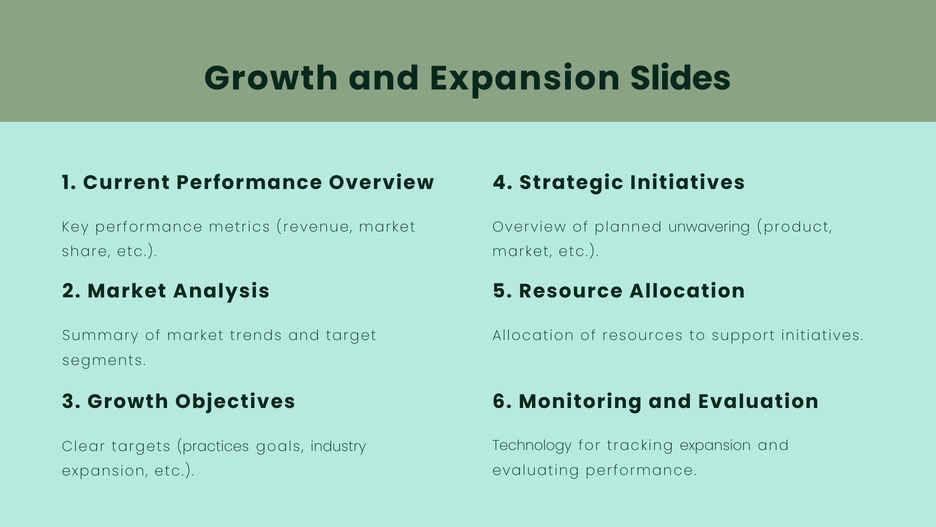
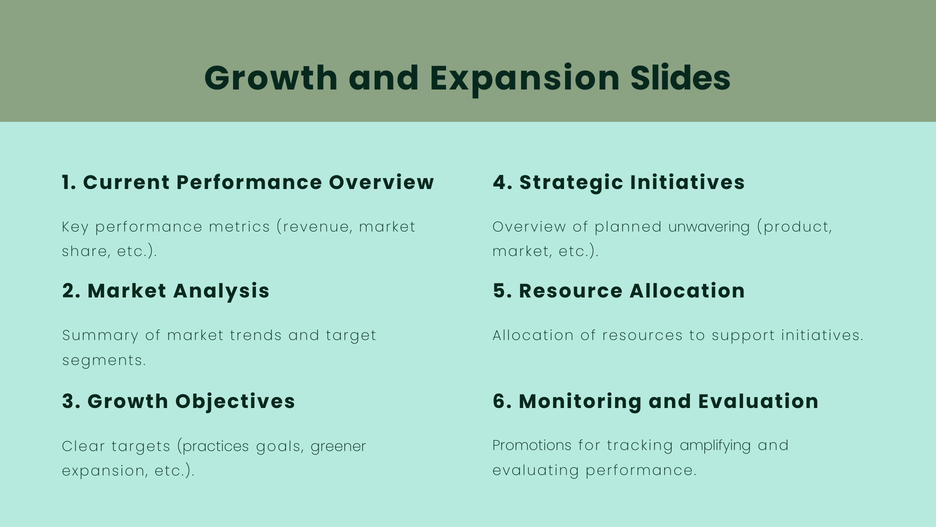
Technology: Technology -> Promotions (532, 445)
tracking expansion: expansion -> amplifying (715, 445)
industry: industry -> greener (338, 446)
